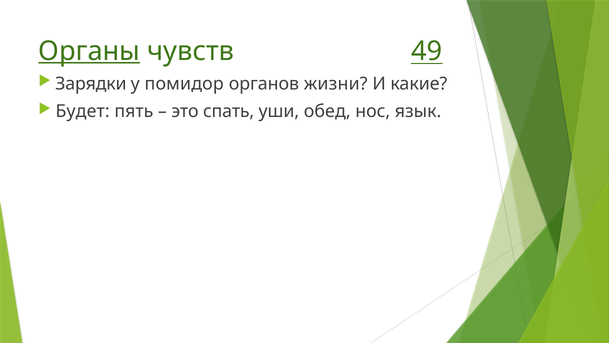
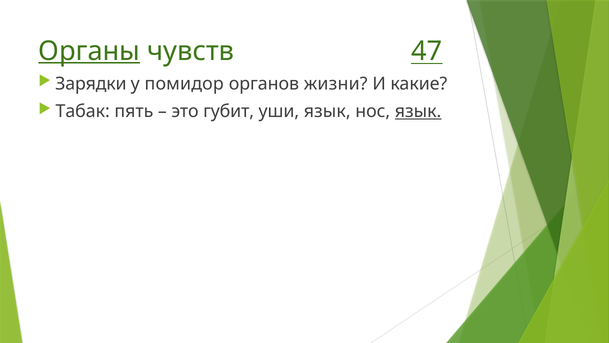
49: 49 -> 47 (427, 51)
Будет: Будет -> Табак (83, 111)
спать: спать -> губит (229, 111)
уши обед: обед -> язык (327, 111)
язык underline: none -> present (418, 111)
